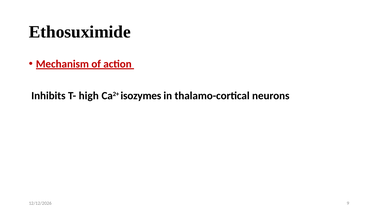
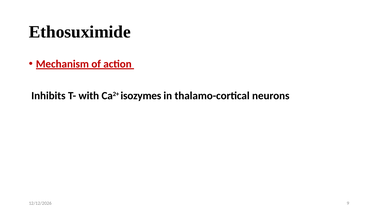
high: high -> with (89, 96)
